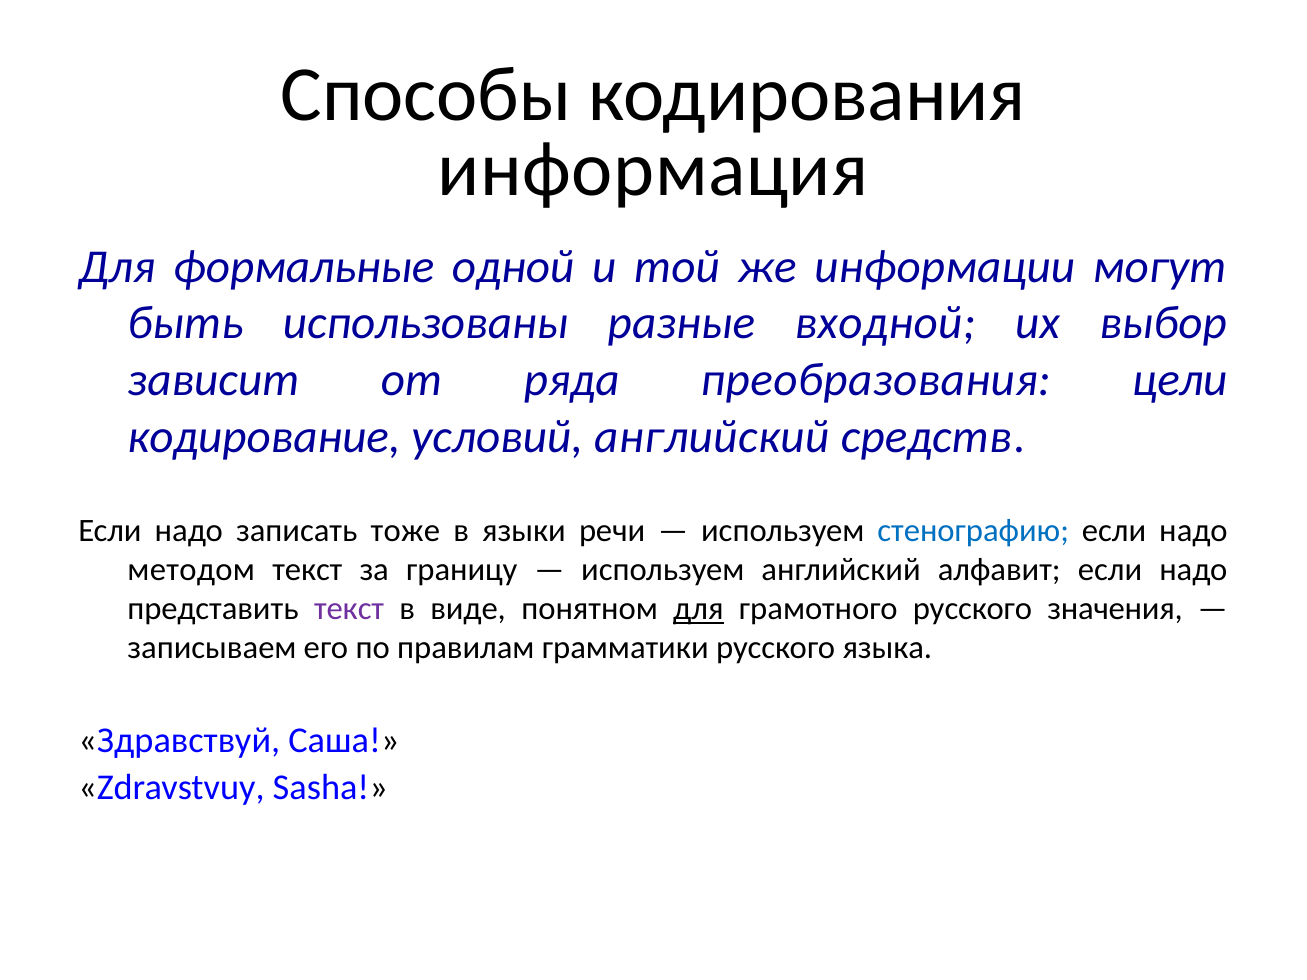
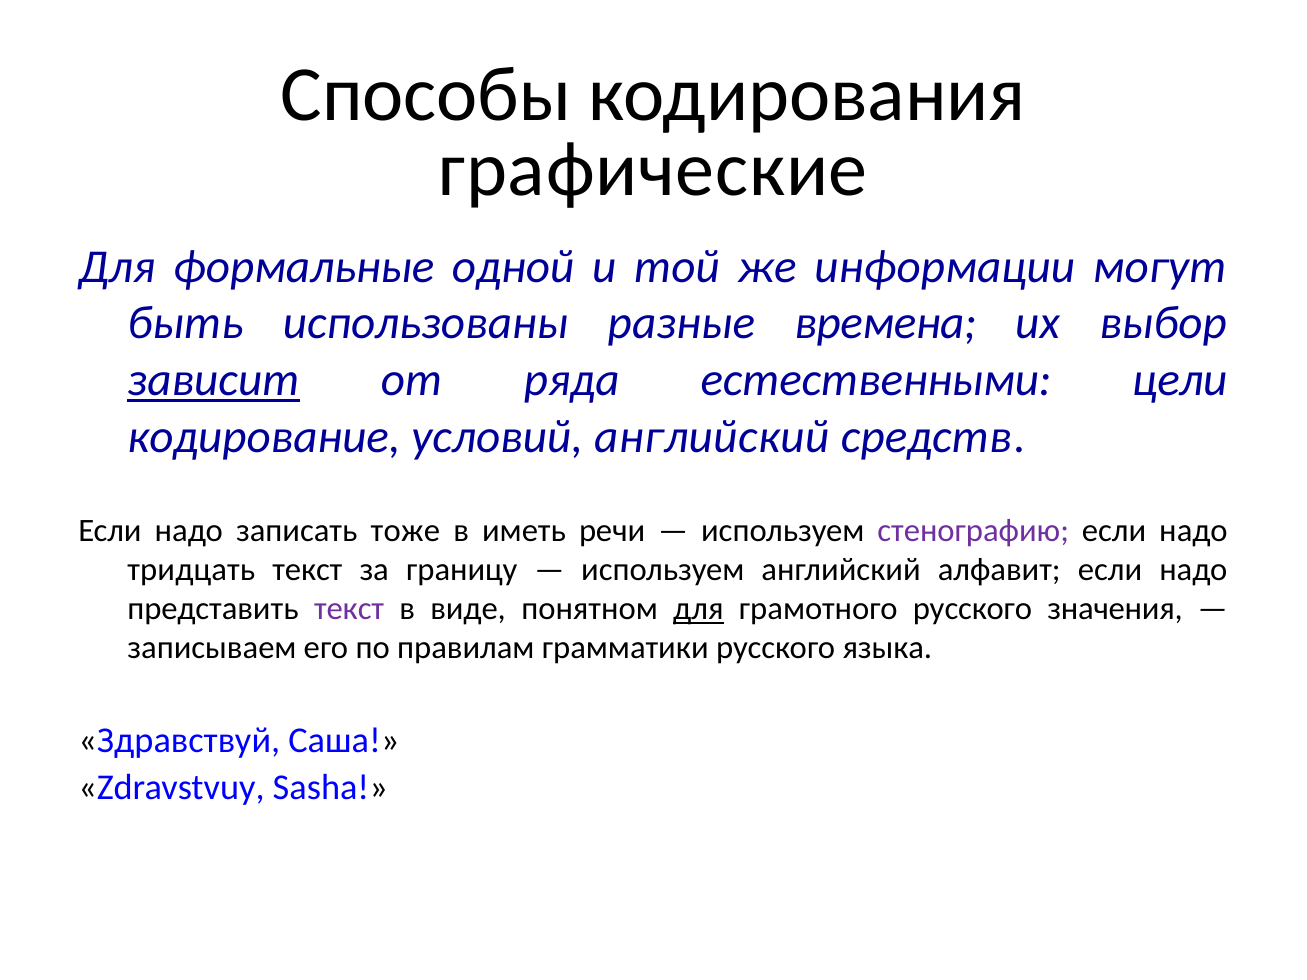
информация: информация -> графические (653, 170)
входной: входной -> времена (885, 323)
зависит underline: none -> present (214, 380)
преобразования: преобразования -> естественными (876, 380)
языки: языки -> иметь (524, 531)
стенографию colour: blue -> purple (973, 531)
методом: методом -> тридцать (191, 570)
